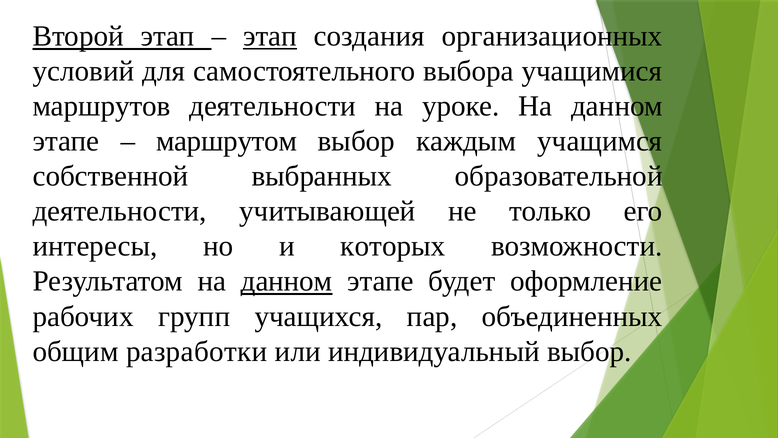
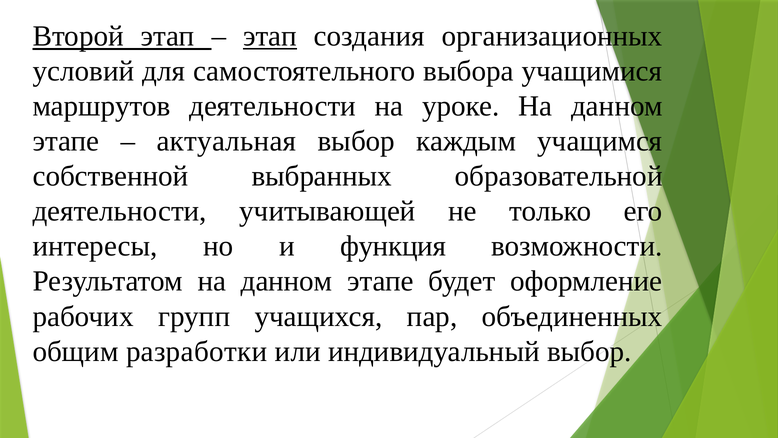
маршрутом: маршрутом -> актуальная (226, 141)
которых: которых -> функция (393, 246)
данном underline: present -> none (287, 281)
